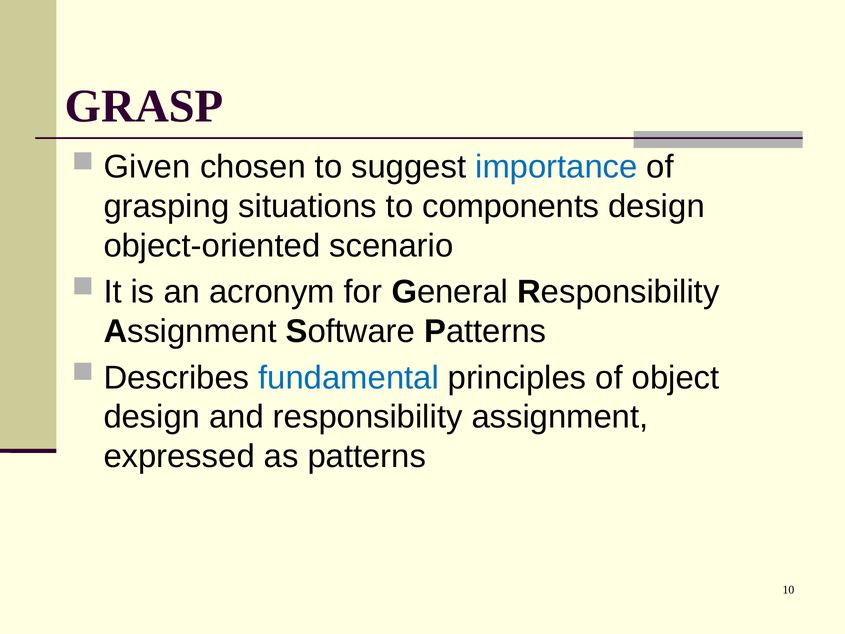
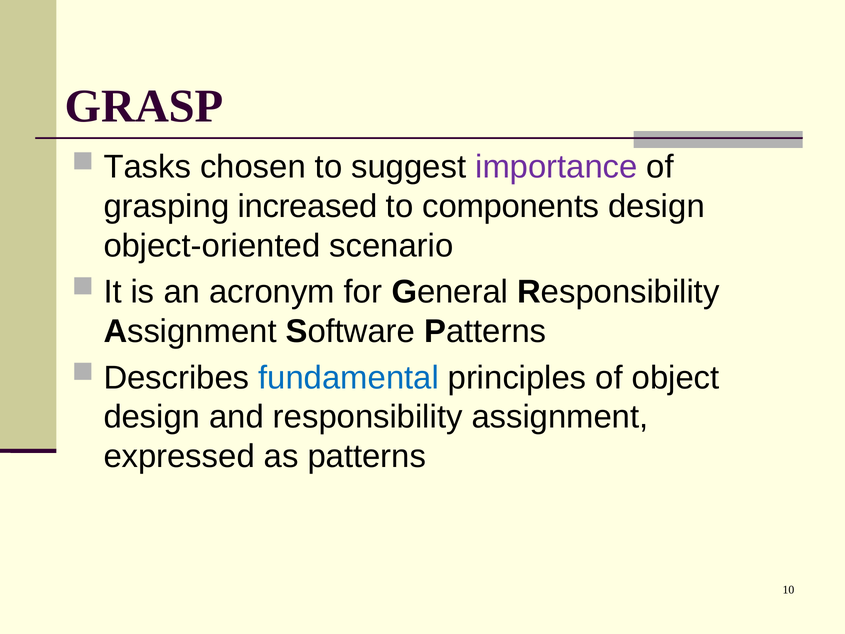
Given: Given -> Tasks (147, 167)
importance colour: blue -> purple (556, 167)
situations: situations -> increased (308, 207)
